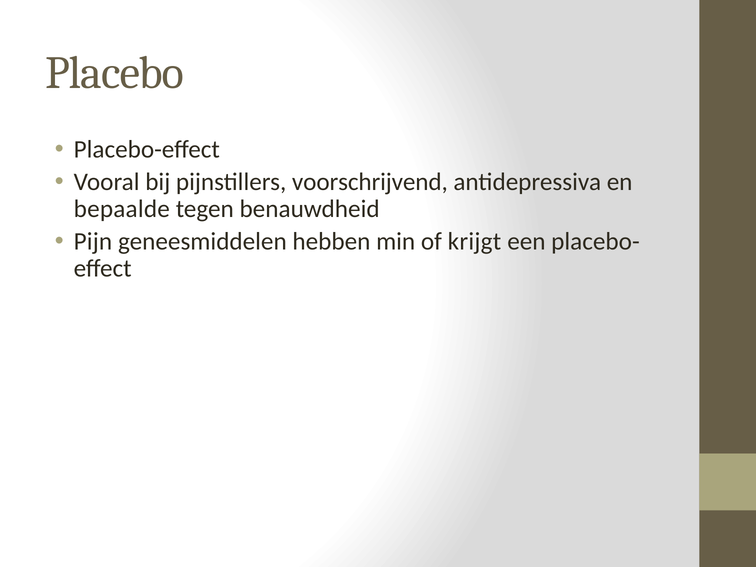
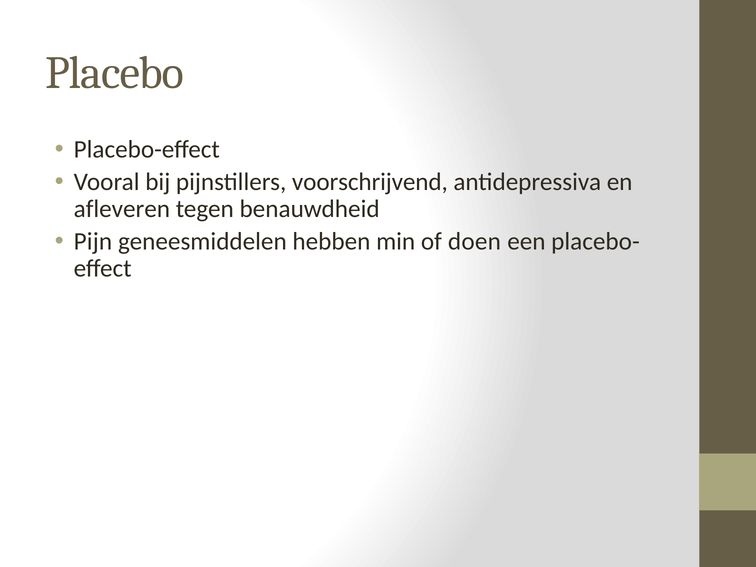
bepaalde: bepaalde -> afleveren (122, 209)
krijgt: krijgt -> doen (474, 241)
